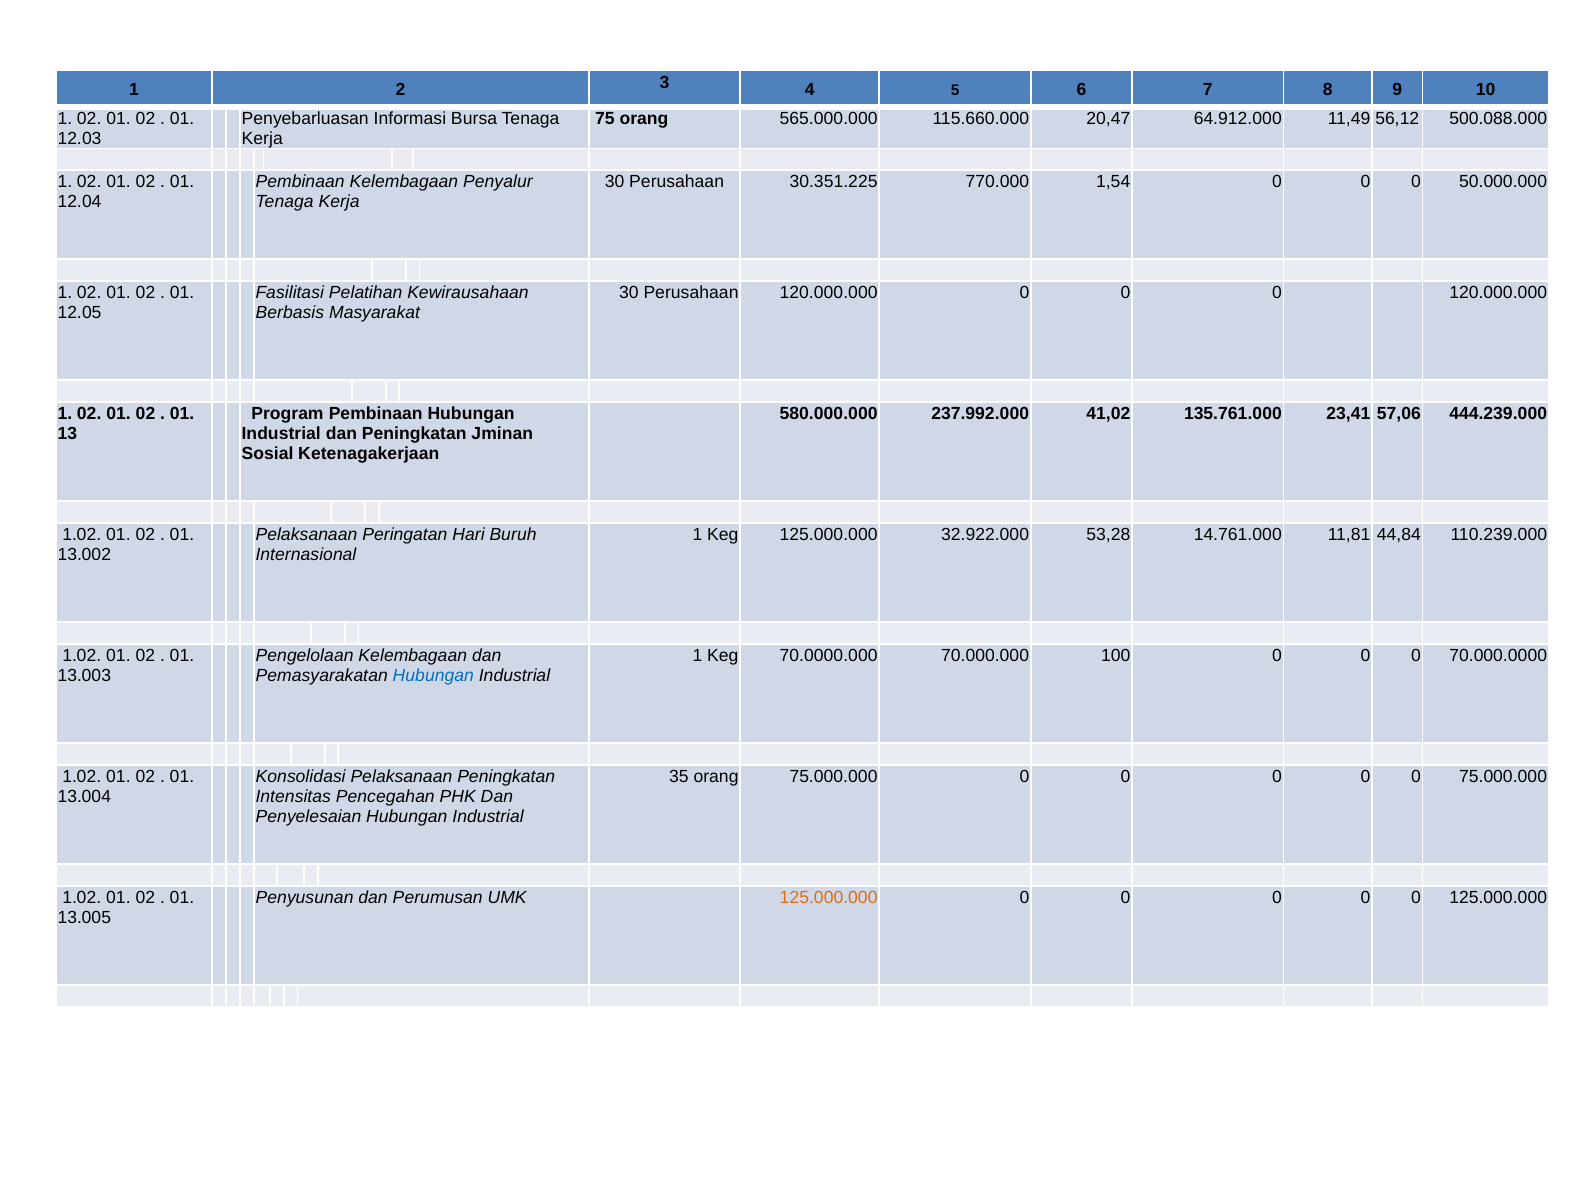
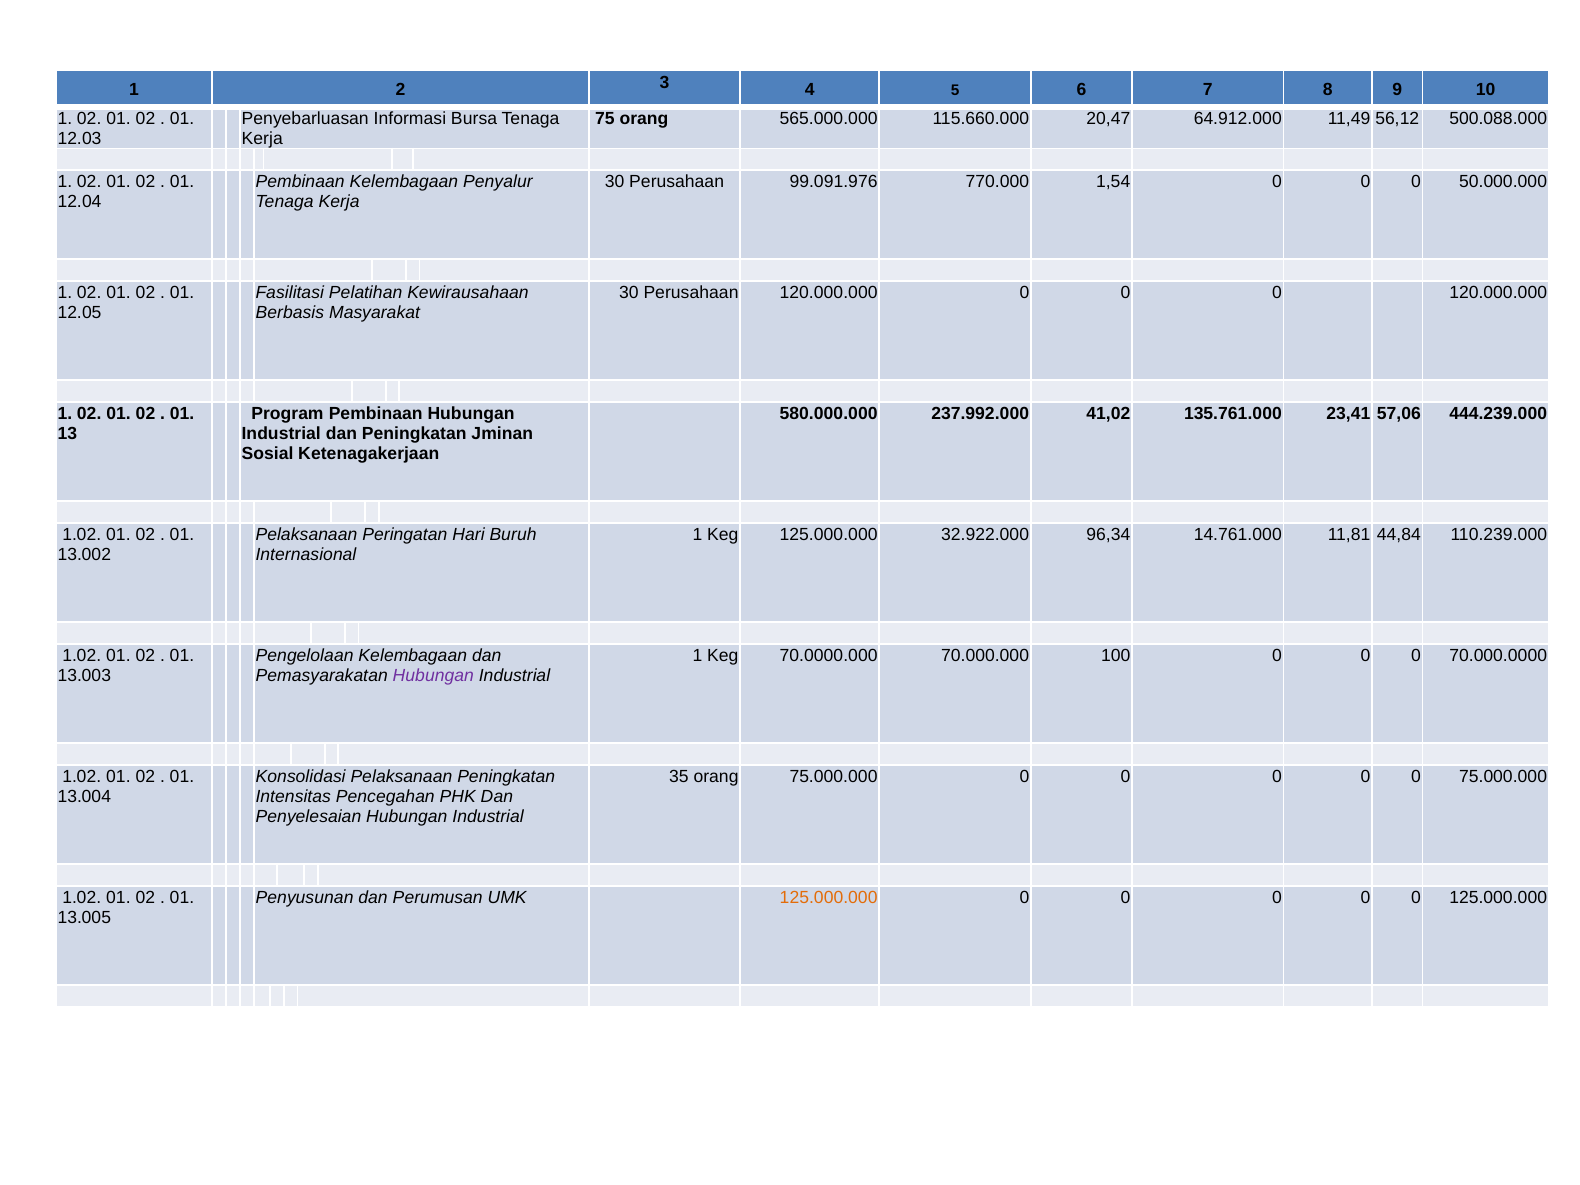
30.351.225: 30.351.225 -> 99.091.976 (834, 182)
53,28: 53,28 -> 96,34 (1108, 535)
Hubungan colour: blue -> purple (433, 675)
